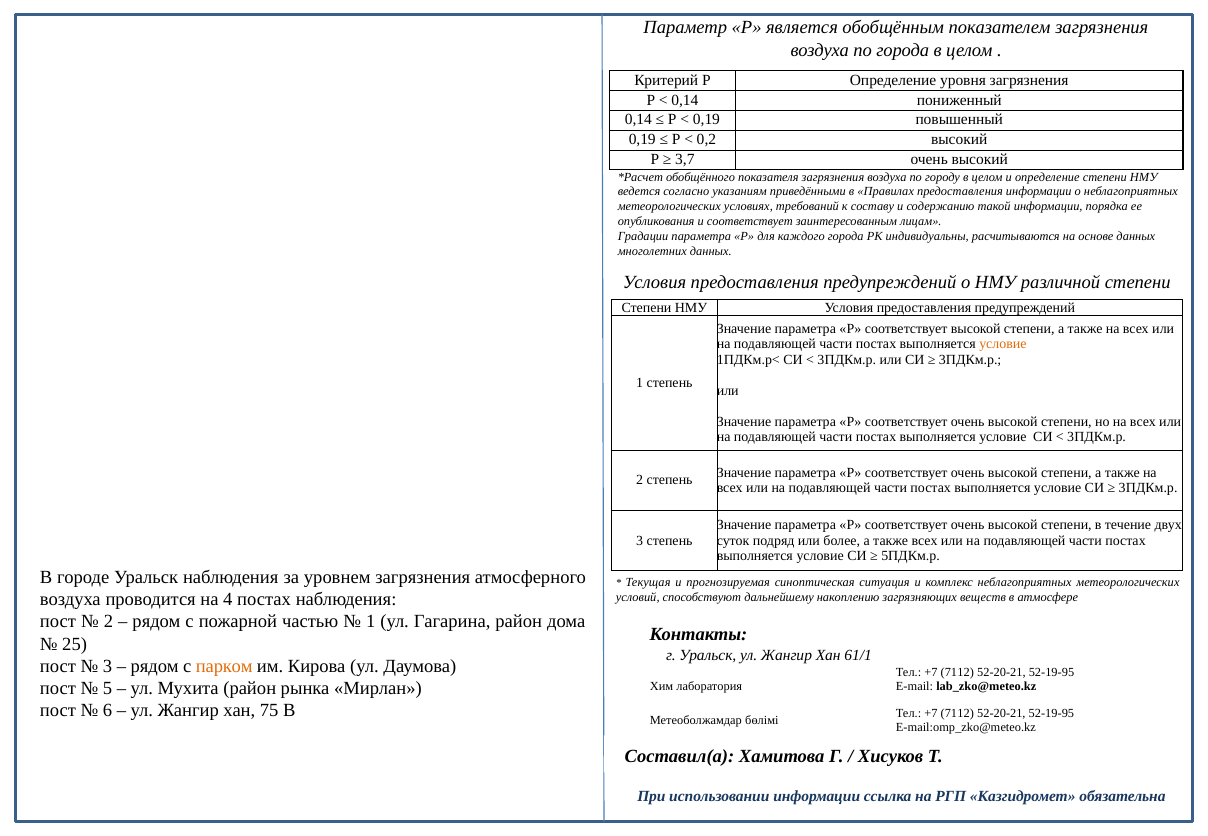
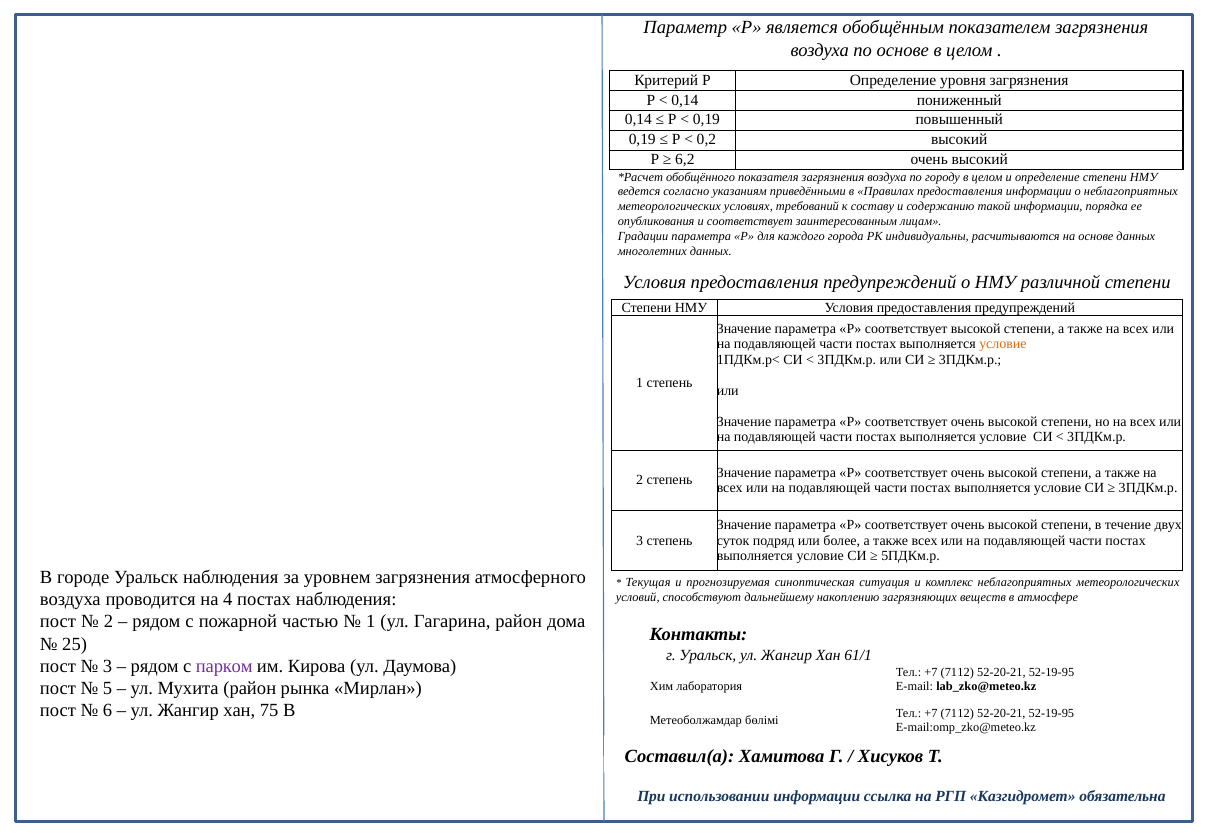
по города: города -> основе (903, 50)
3,7: 3,7 -> 6,2 (685, 160)
парком colour: orange -> purple (224, 667)
